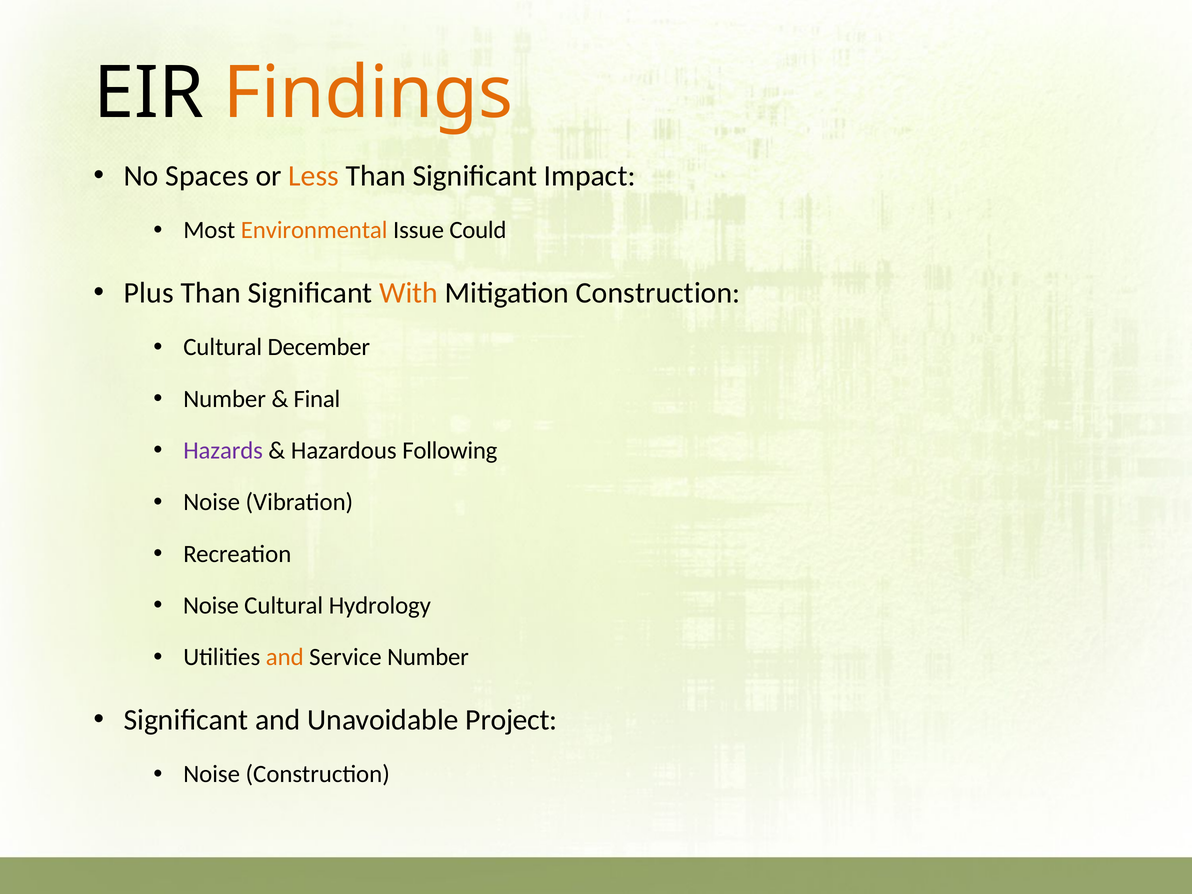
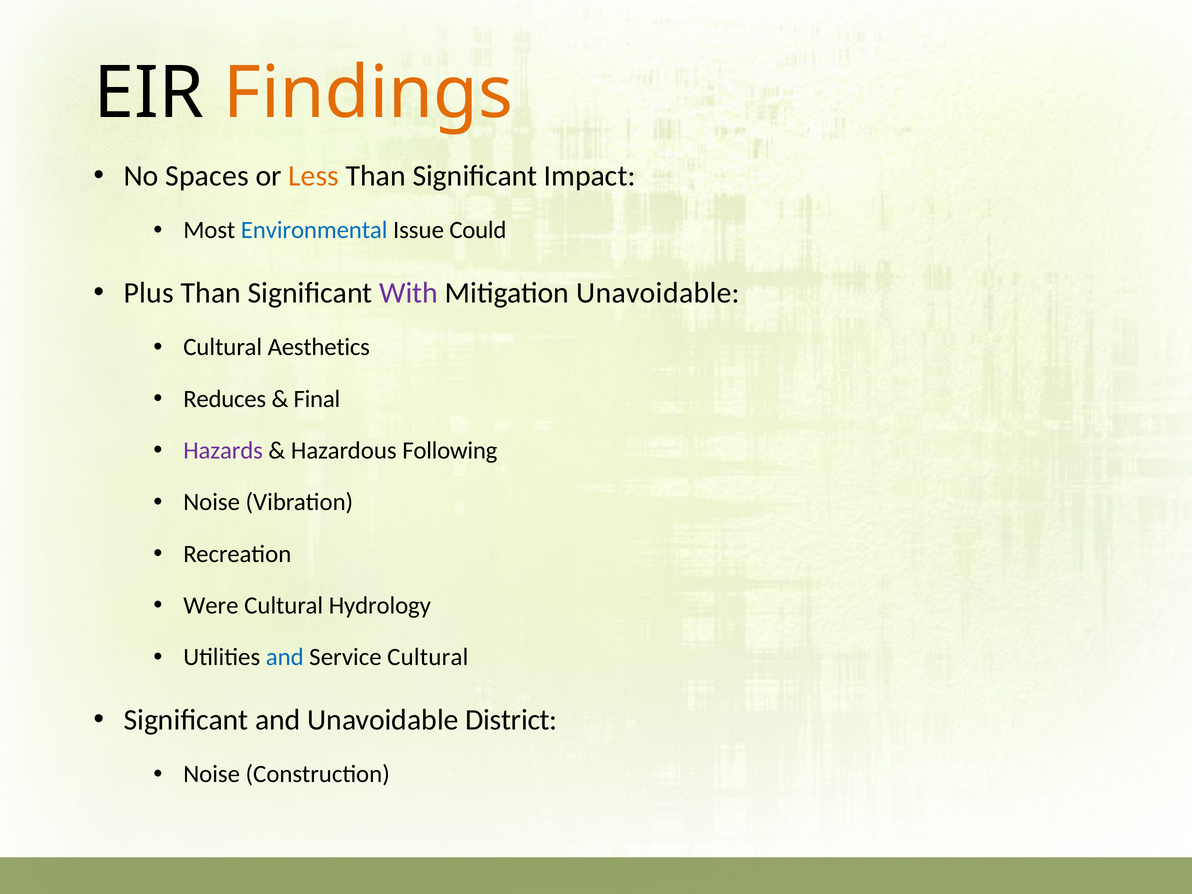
Environmental colour: orange -> blue (314, 230)
With colour: orange -> purple (409, 293)
Mitigation Construction: Construction -> Unavoidable (658, 293)
December: December -> Aesthetics (319, 347)
Number: Number -> Reduces (225, 399)
Noise: Noise -> Were (211, 606)
and colour: orange -> blue (285, 657)
Service Number: Number -> Cultural (428, 657)
Project: Project -> District (511, 720)
